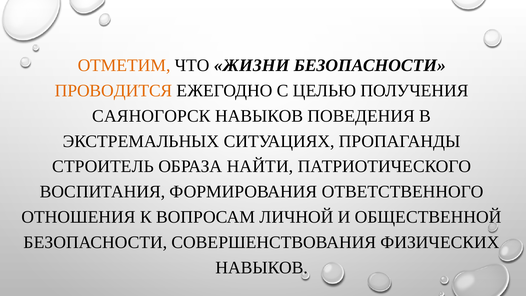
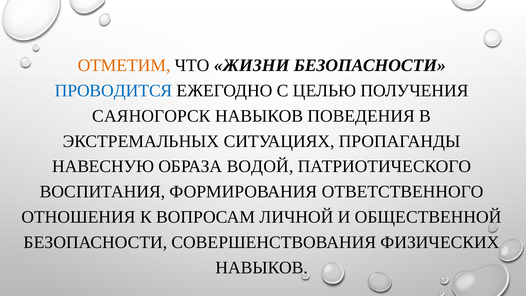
ПРОВОДИТСЯ colour: orange -> blue (114, 91)
СТРОИТЕЛЬ: СТРОИТЕЛЬ -> НАВЕСНУЮ (103, 166)
НАЙТИ: НАЙТИ -> ВОДОЙ (260, 166)
